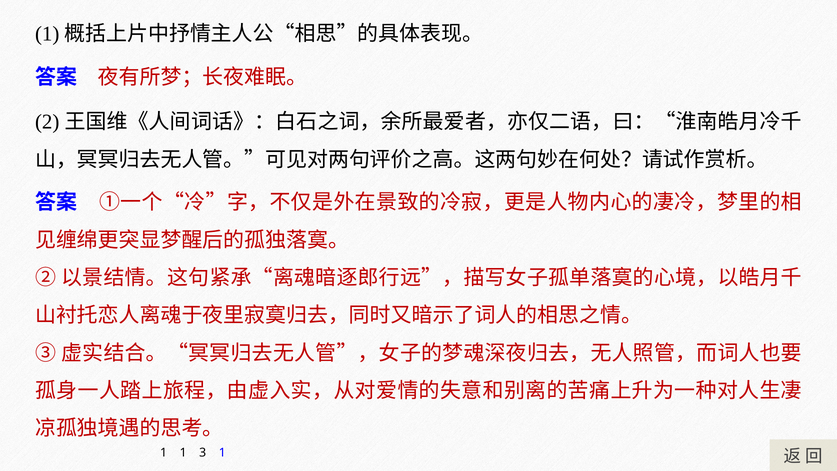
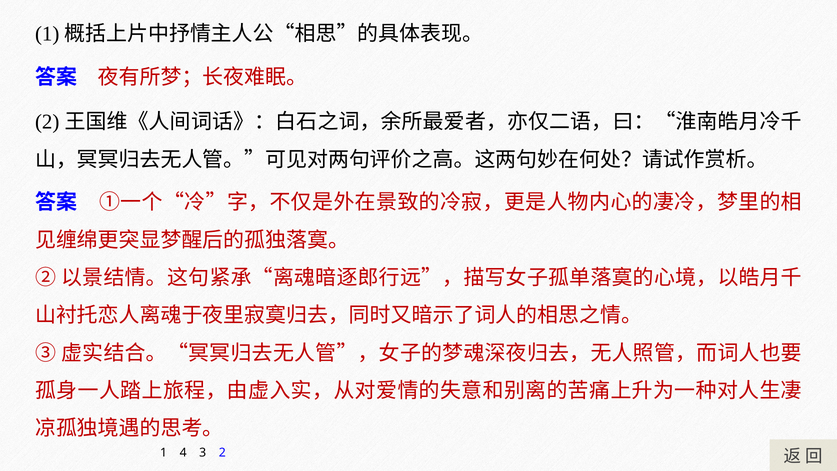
1 1: 1 -> 4 (183, 453)
3 1: 1 -> 2 (222, 453)
